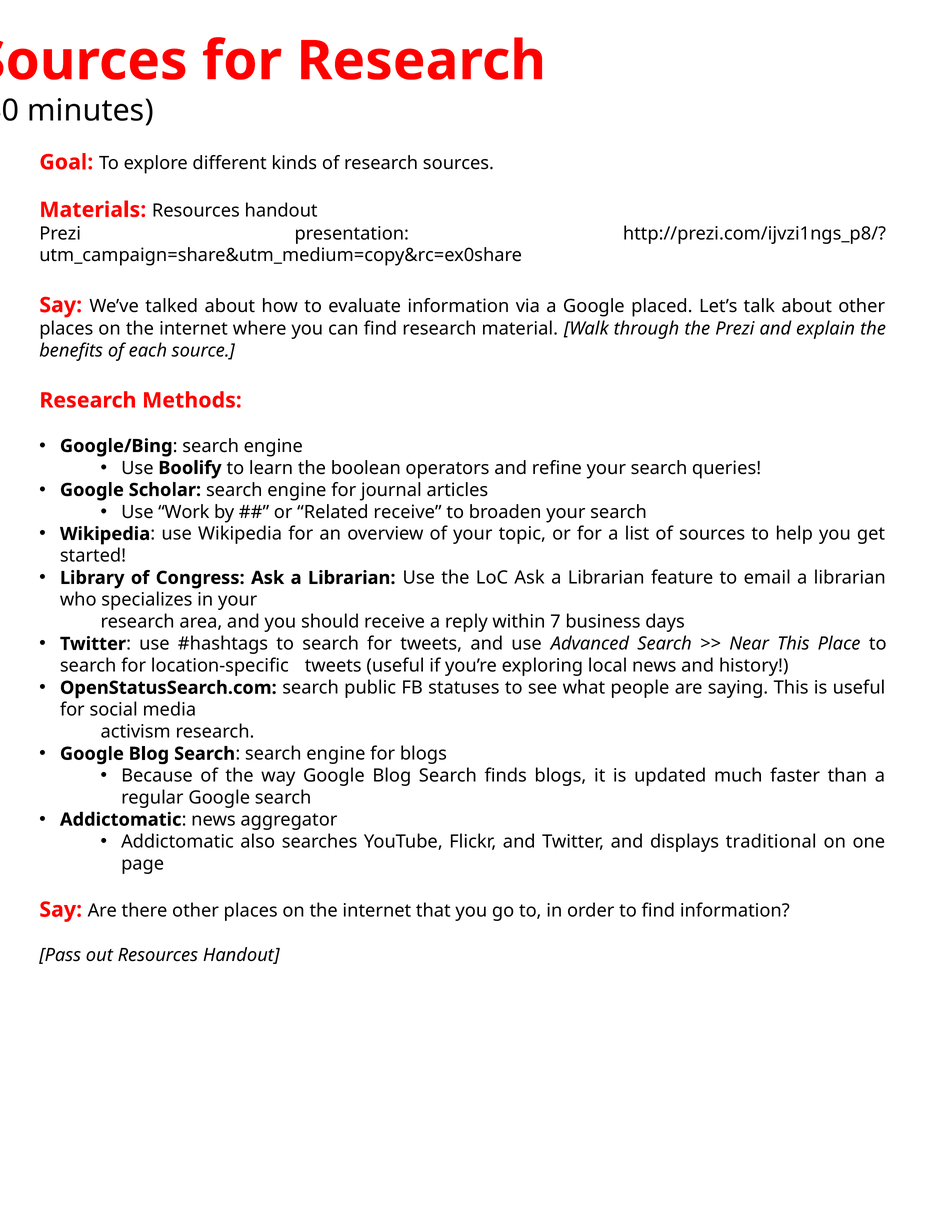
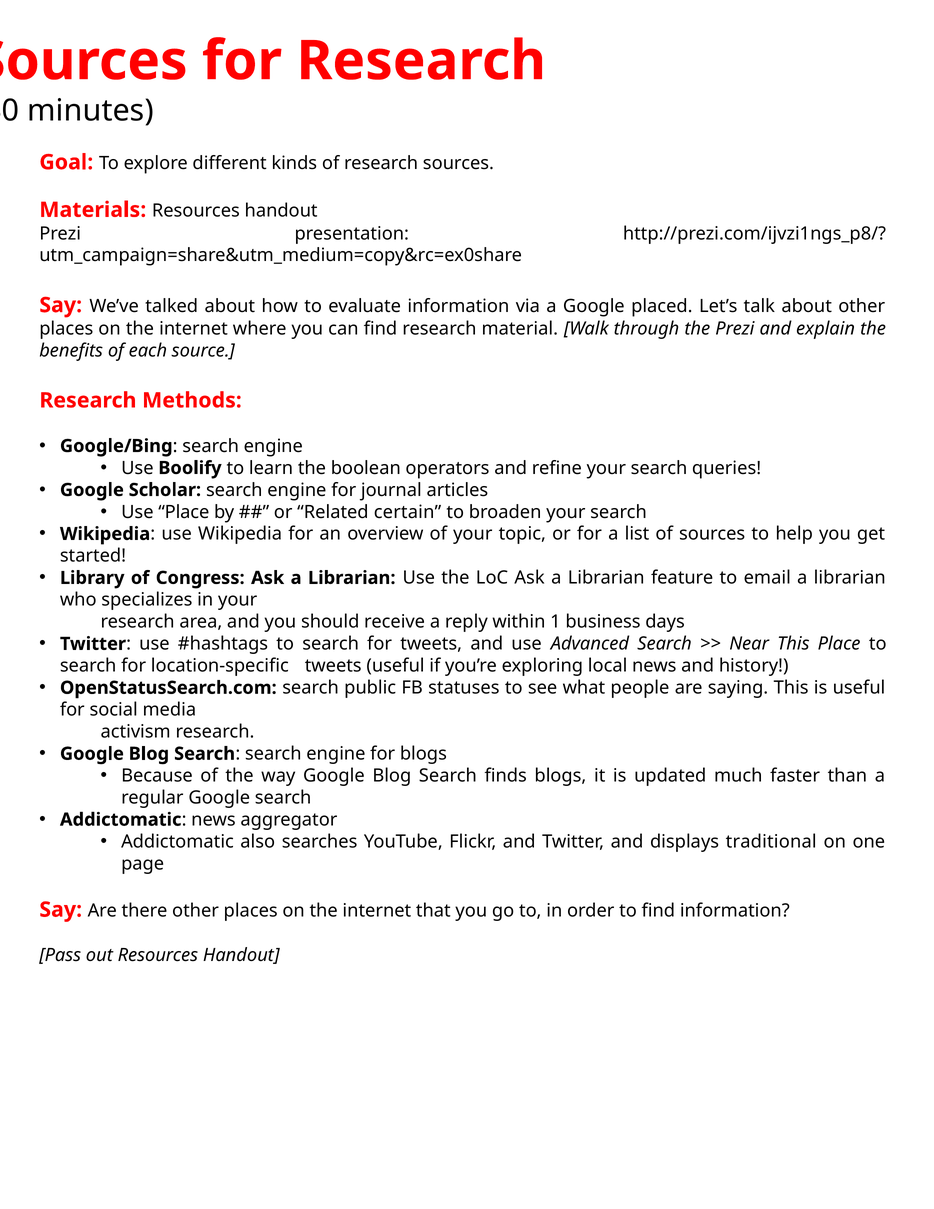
Use Work: Work -> Place (184, 512)
Related receive: receive -> certain (407, 512)
7: 7 -> 1 (555, 622)
